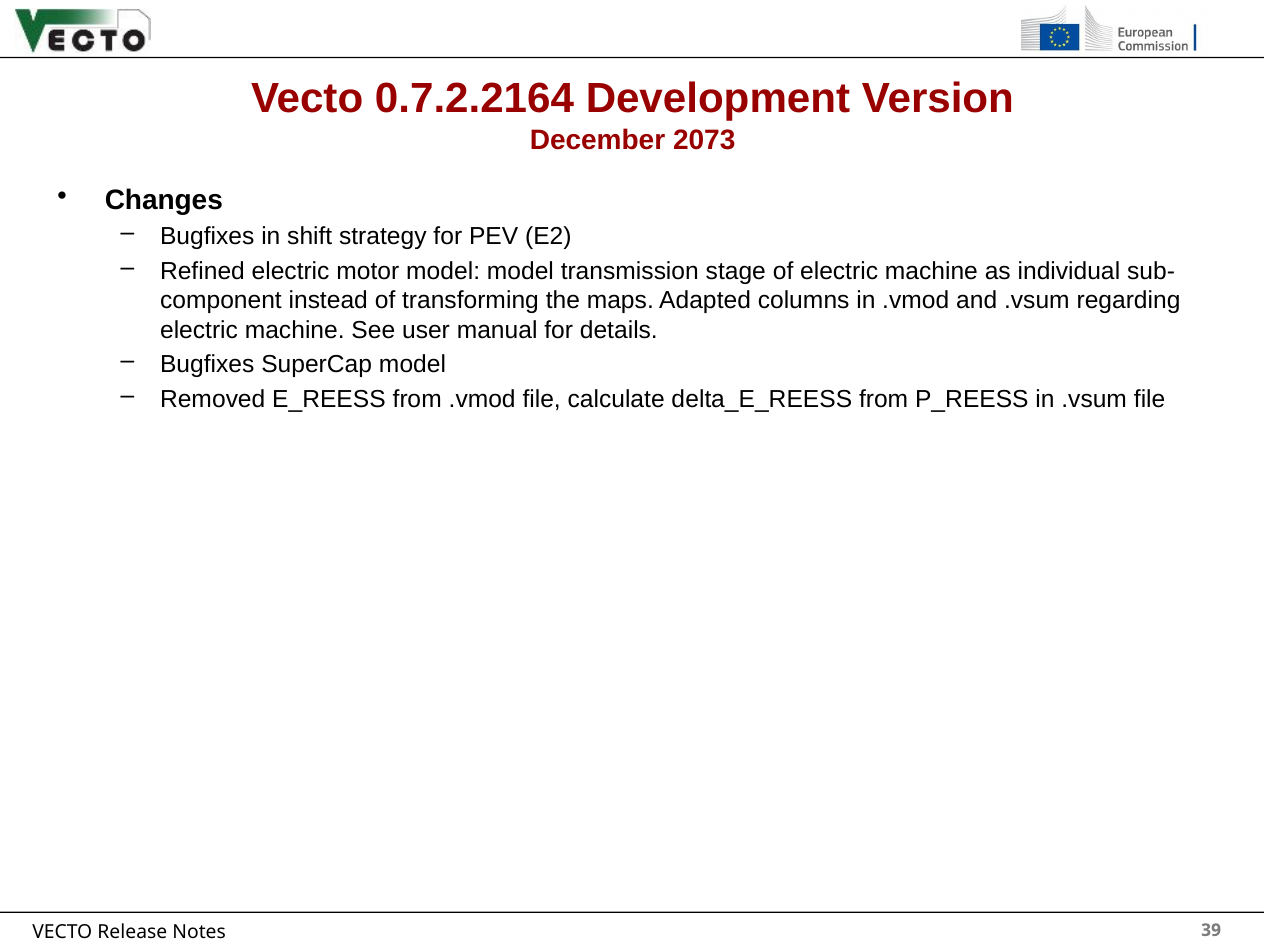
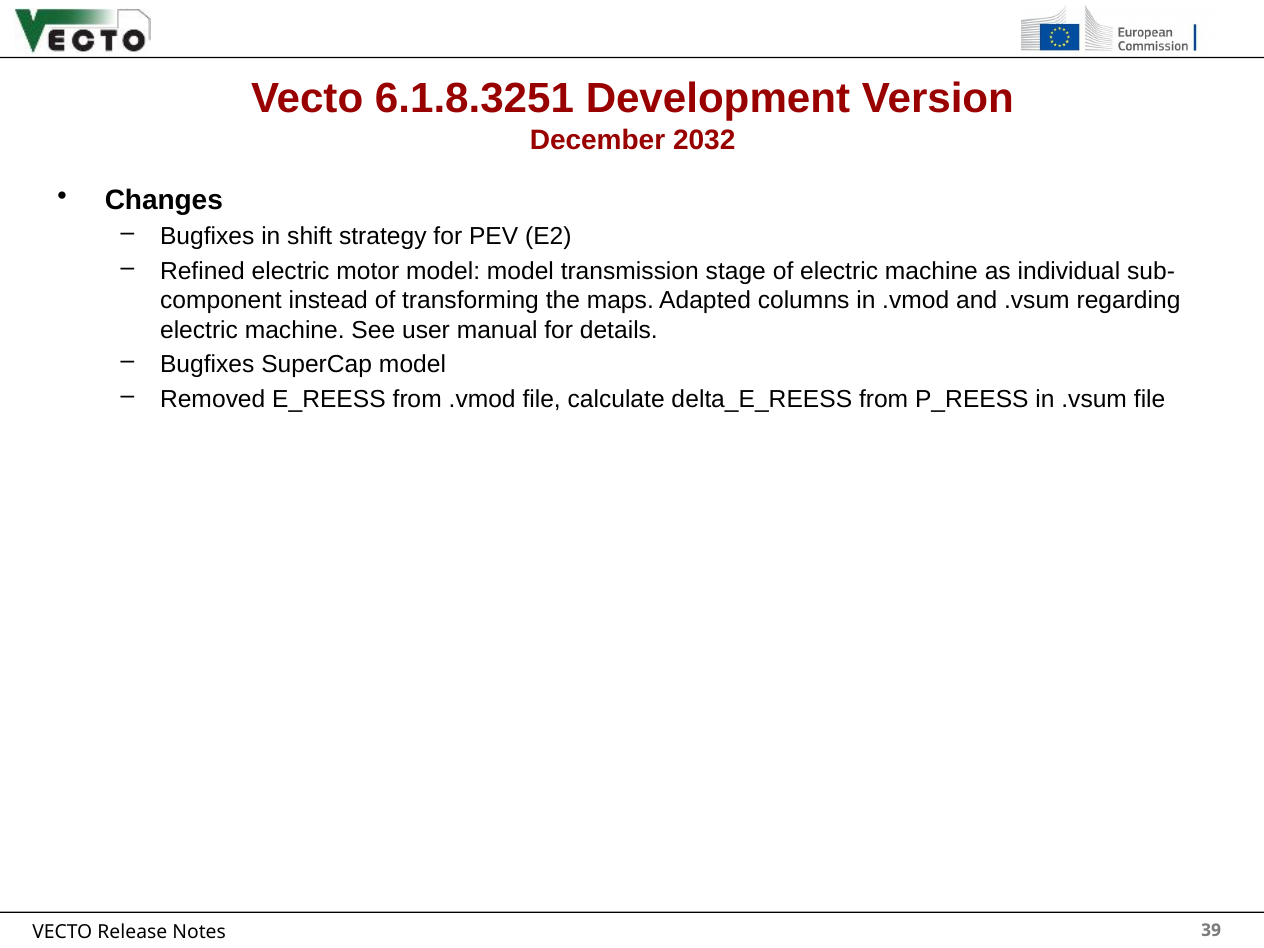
0.7.2.2164: 0.7.2.2164 -> 6.1.8.3251 (475, 99)
2073: 2073 -> 2032 (704, 140)
